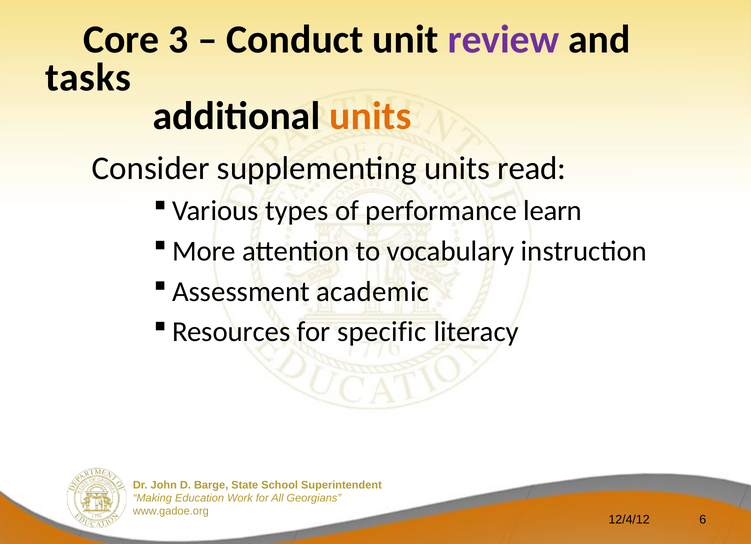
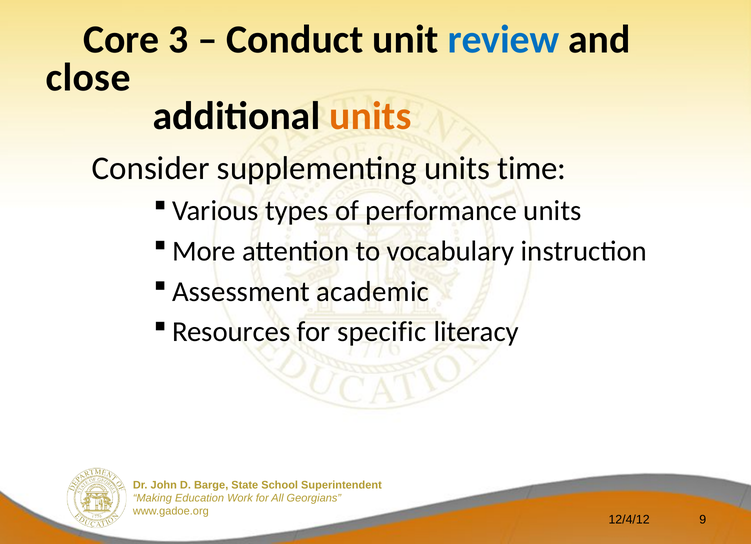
review colour: purple -> blue (503, 39)
tasks: tasks -> close (88, 78)
read: read -> time (532, 168)
performance learn: learn -> units (553, 211)
6: 6 -> 9 (703, 519)
